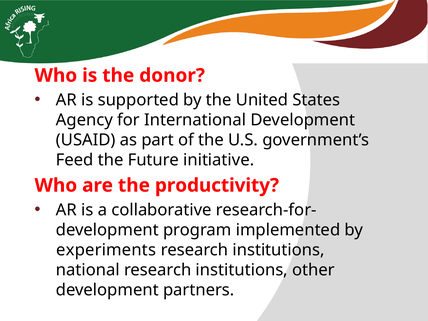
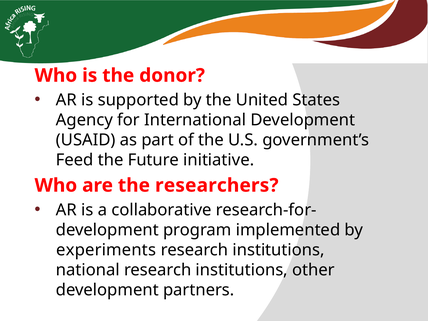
productivity: productivity -> researchers (217, 185)
